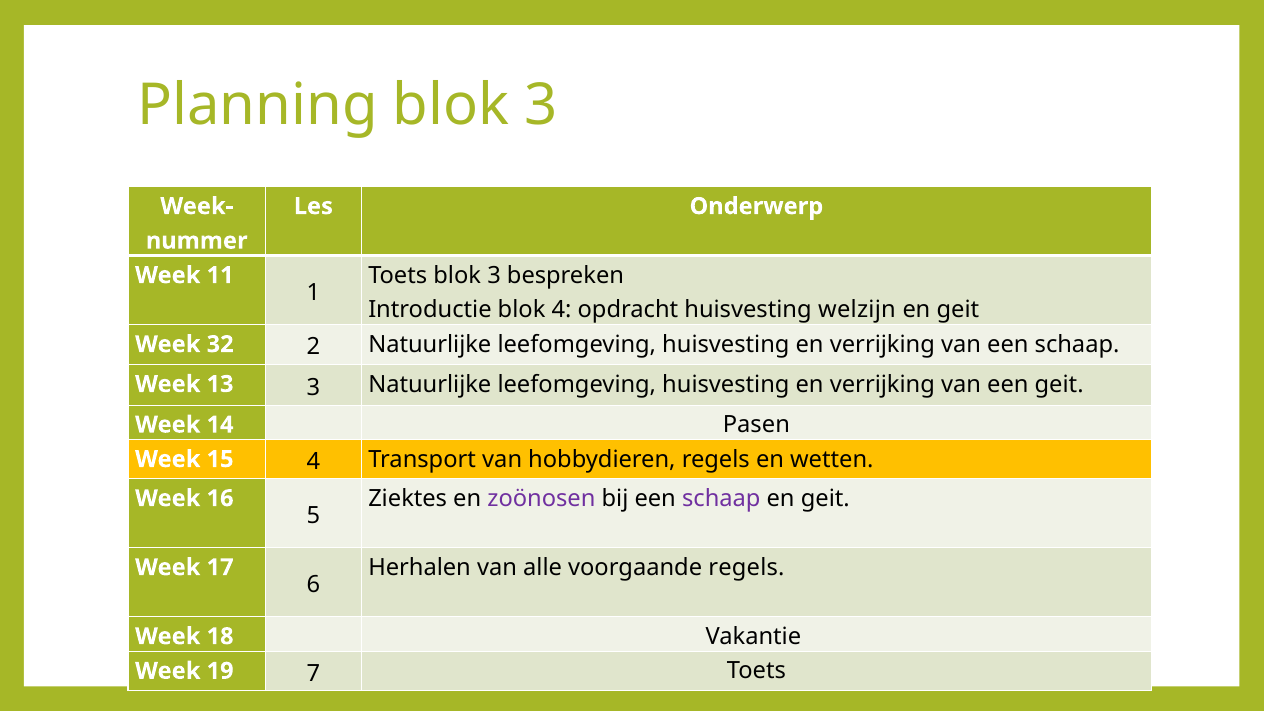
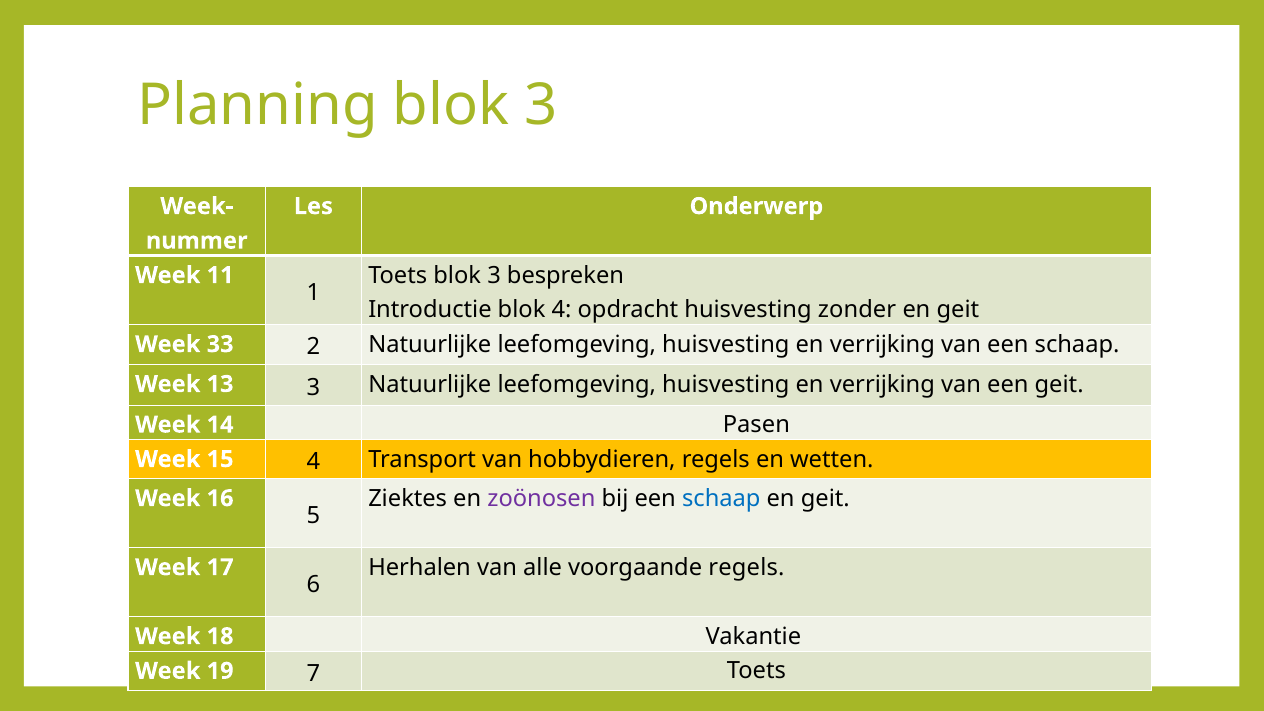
welzijn: welzijn -> zonder (857, 310)
32: 32 -> 33 (220, 344)
schaap colour: purple -> blue (721, 498)
